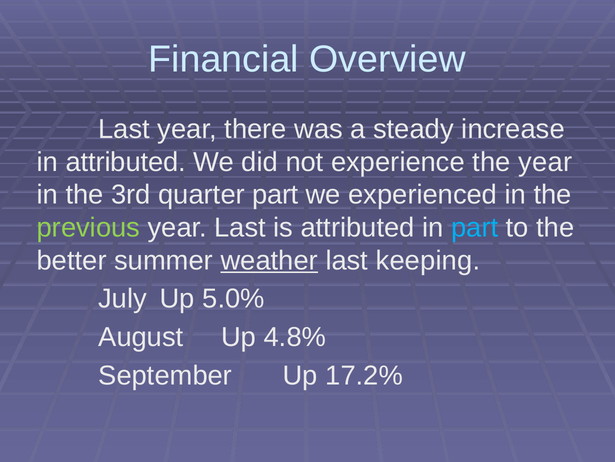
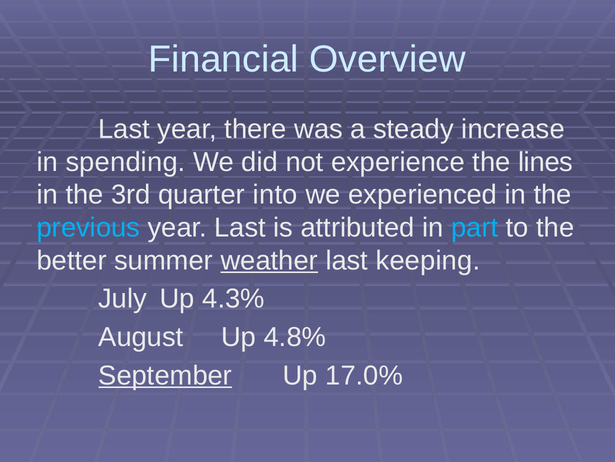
in attributed: attributed -> spending (126, 162)
the year: year -> lines (546, 162)
quarter part: part -> into (275, 195)
previous colour: light green -> light blue (88, 227)
5.0%: 5.0% -> 4.3% (233, 298)
September underline: none -> present (165, 375)
17.2%: 17.2% -> 17.0% (364, 375)
